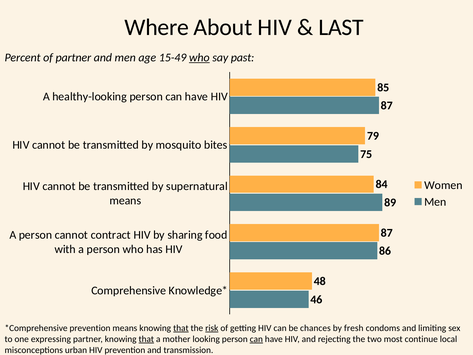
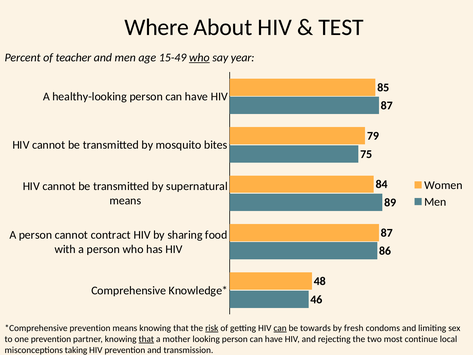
LAST: LAST -> TEST (341, 27)
of partner: partner -> teacher (73, 58)
past: past -> year (243, 58)
that underline: present -> none (181, 328)
can underline: none -> present (280, 328)
chances: chances -> towards (315, 328)
one expressing: expressing -> prevention (51, 339)
can underline: present -> none (256, 339)
urban: urban -> taking (76, 350)
